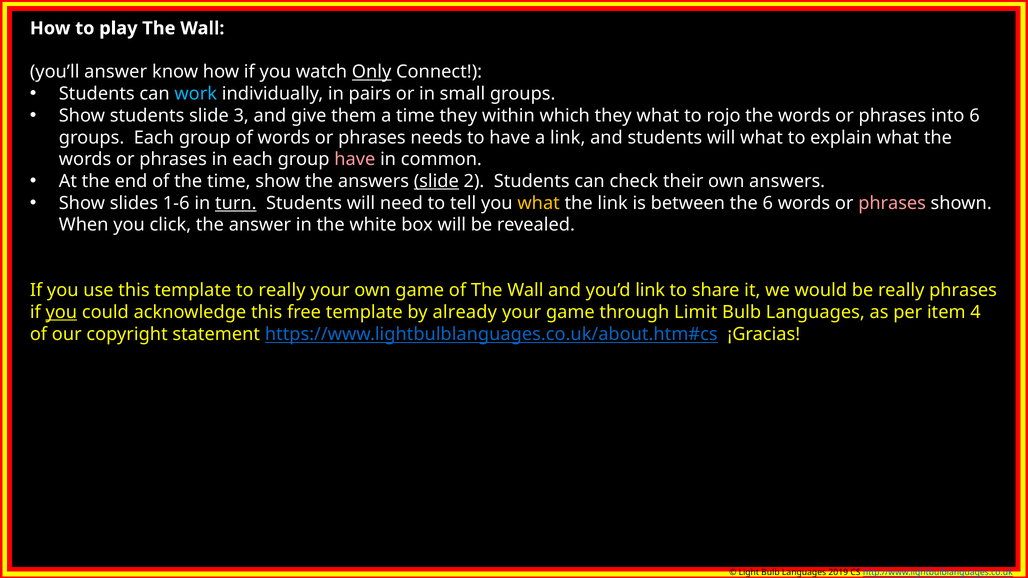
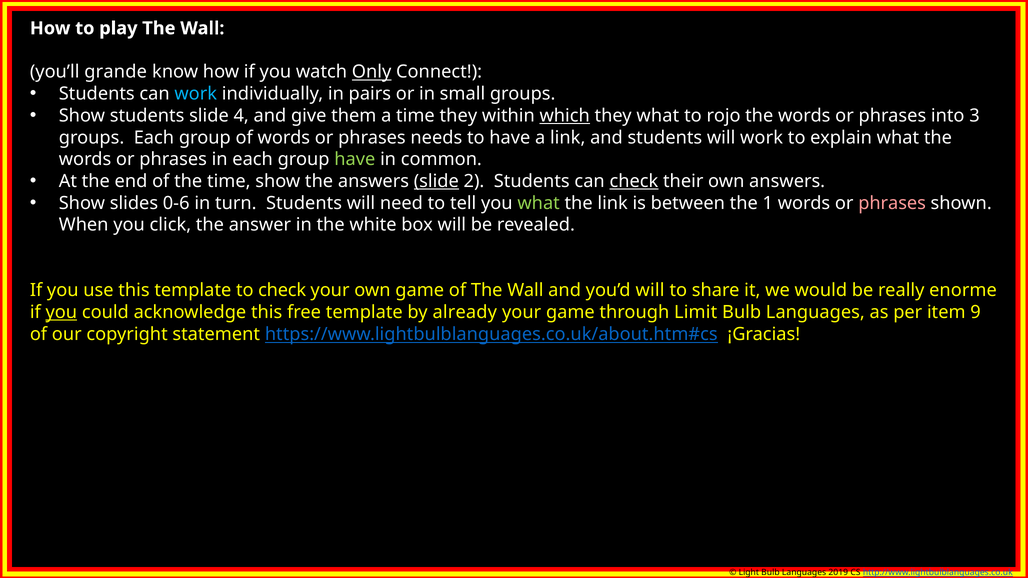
you’ll answer: answer -> grande (116, 72)
3: 3 -> 4 (241, 116)
which underline: none -> present (565, 116)
into 6: 6 -> 3 (974, 116)
will what: what -> work (762, 138)
have colour: pink -> light green (355, 159)
check underline: none -> present (634, 181)
1-6: 1-6 -> 0-6 (176, 203)
turn underline: present -> none (236, 203)
what colour: yellow -> light green (539, 203)
the 6: 6 -> 1 (768, 203)
to really: really -> check (282, 291)
you’d link: link -> will (650, 291)
really phrases: phrases -> enorme (963, 291)
4: 4 -> 9 (976, 312)
